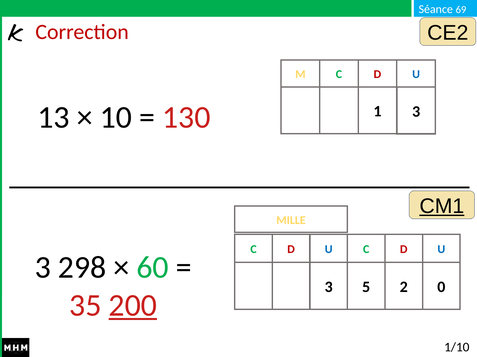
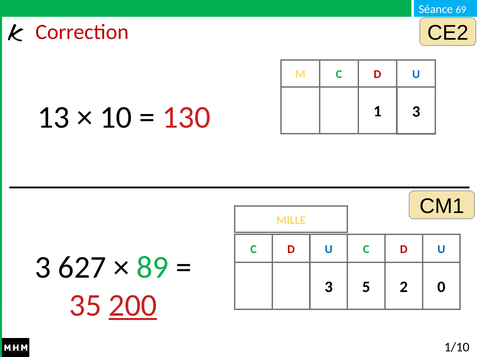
CM1 underline: present -> none (442, 207)
298: 298 -> 627 (82, 268)
60: 60 -> 89 (153, 268)
